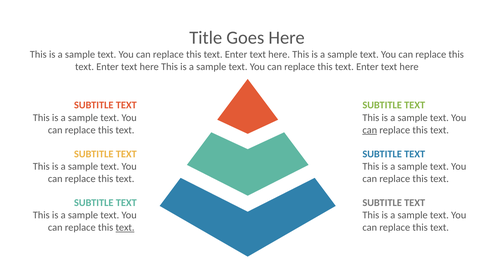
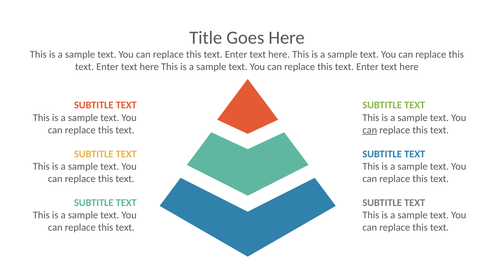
text underline: present -> none (125, 227)
